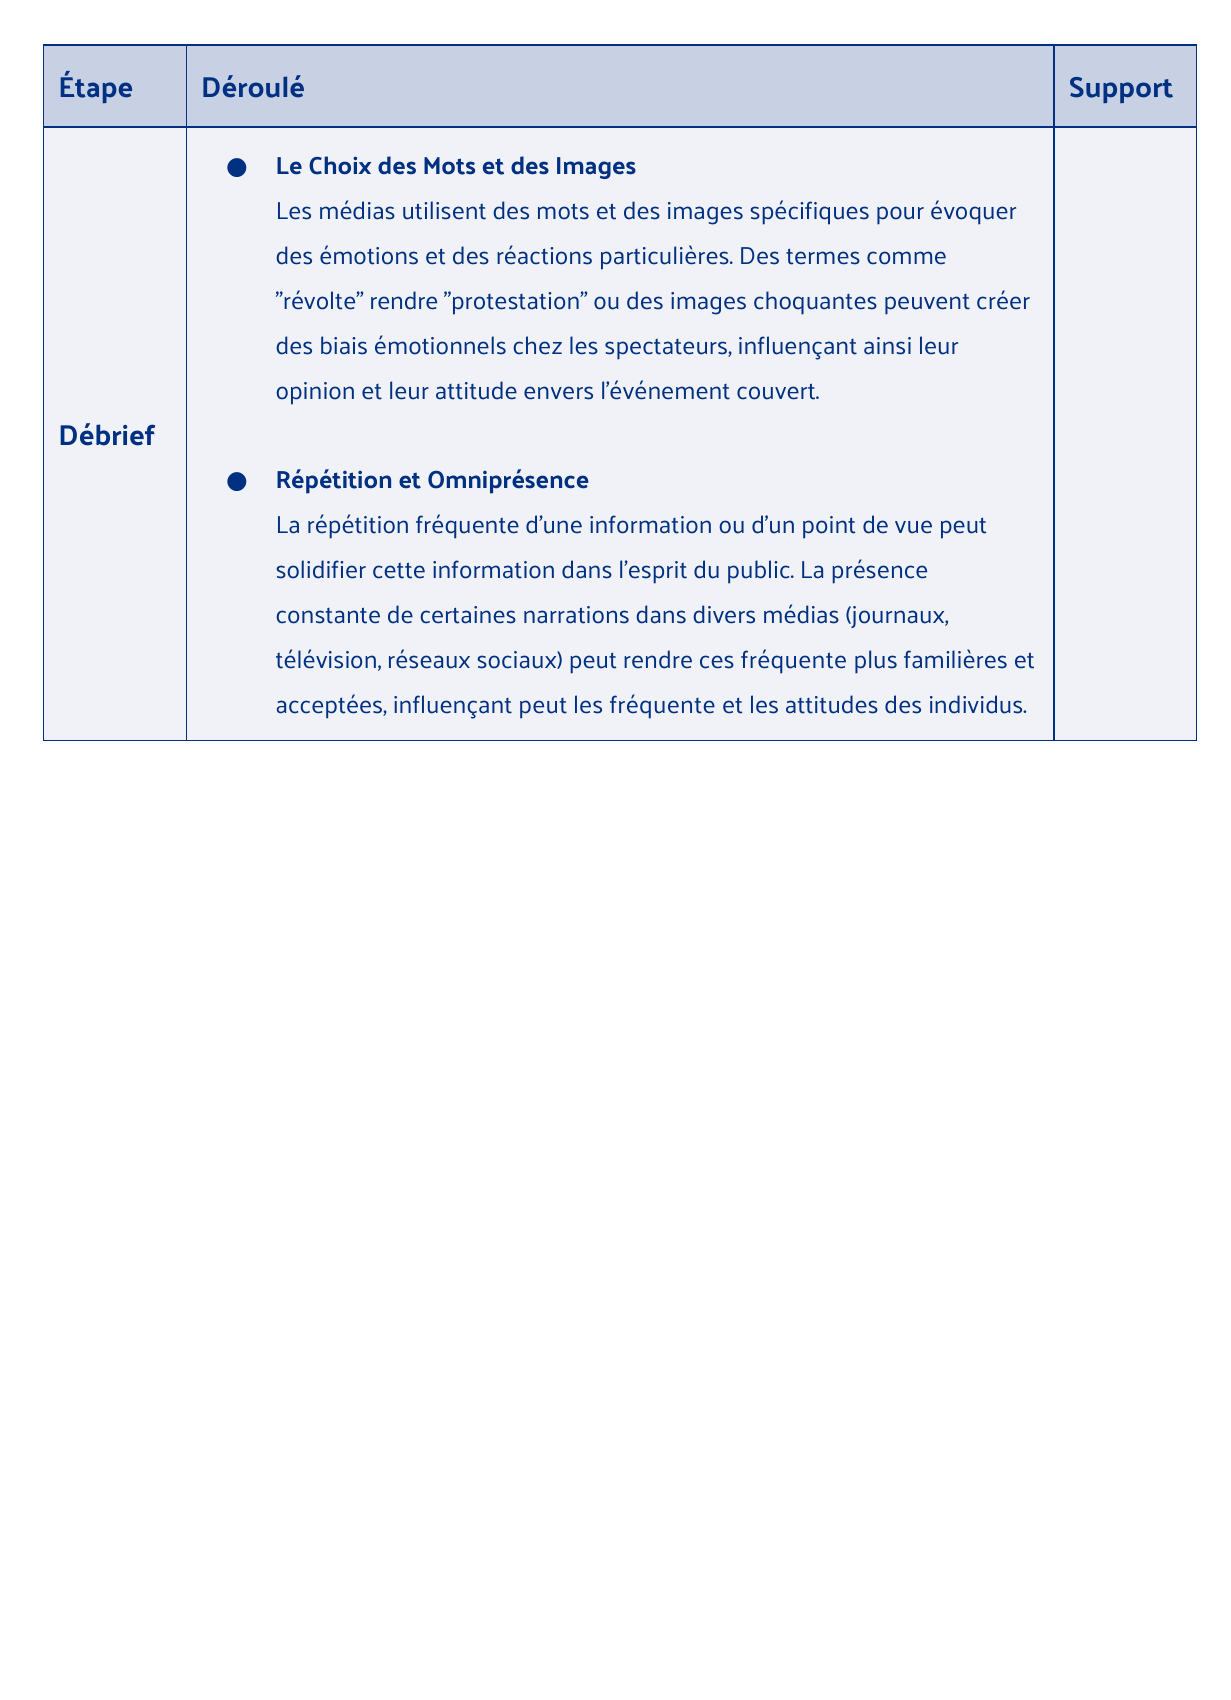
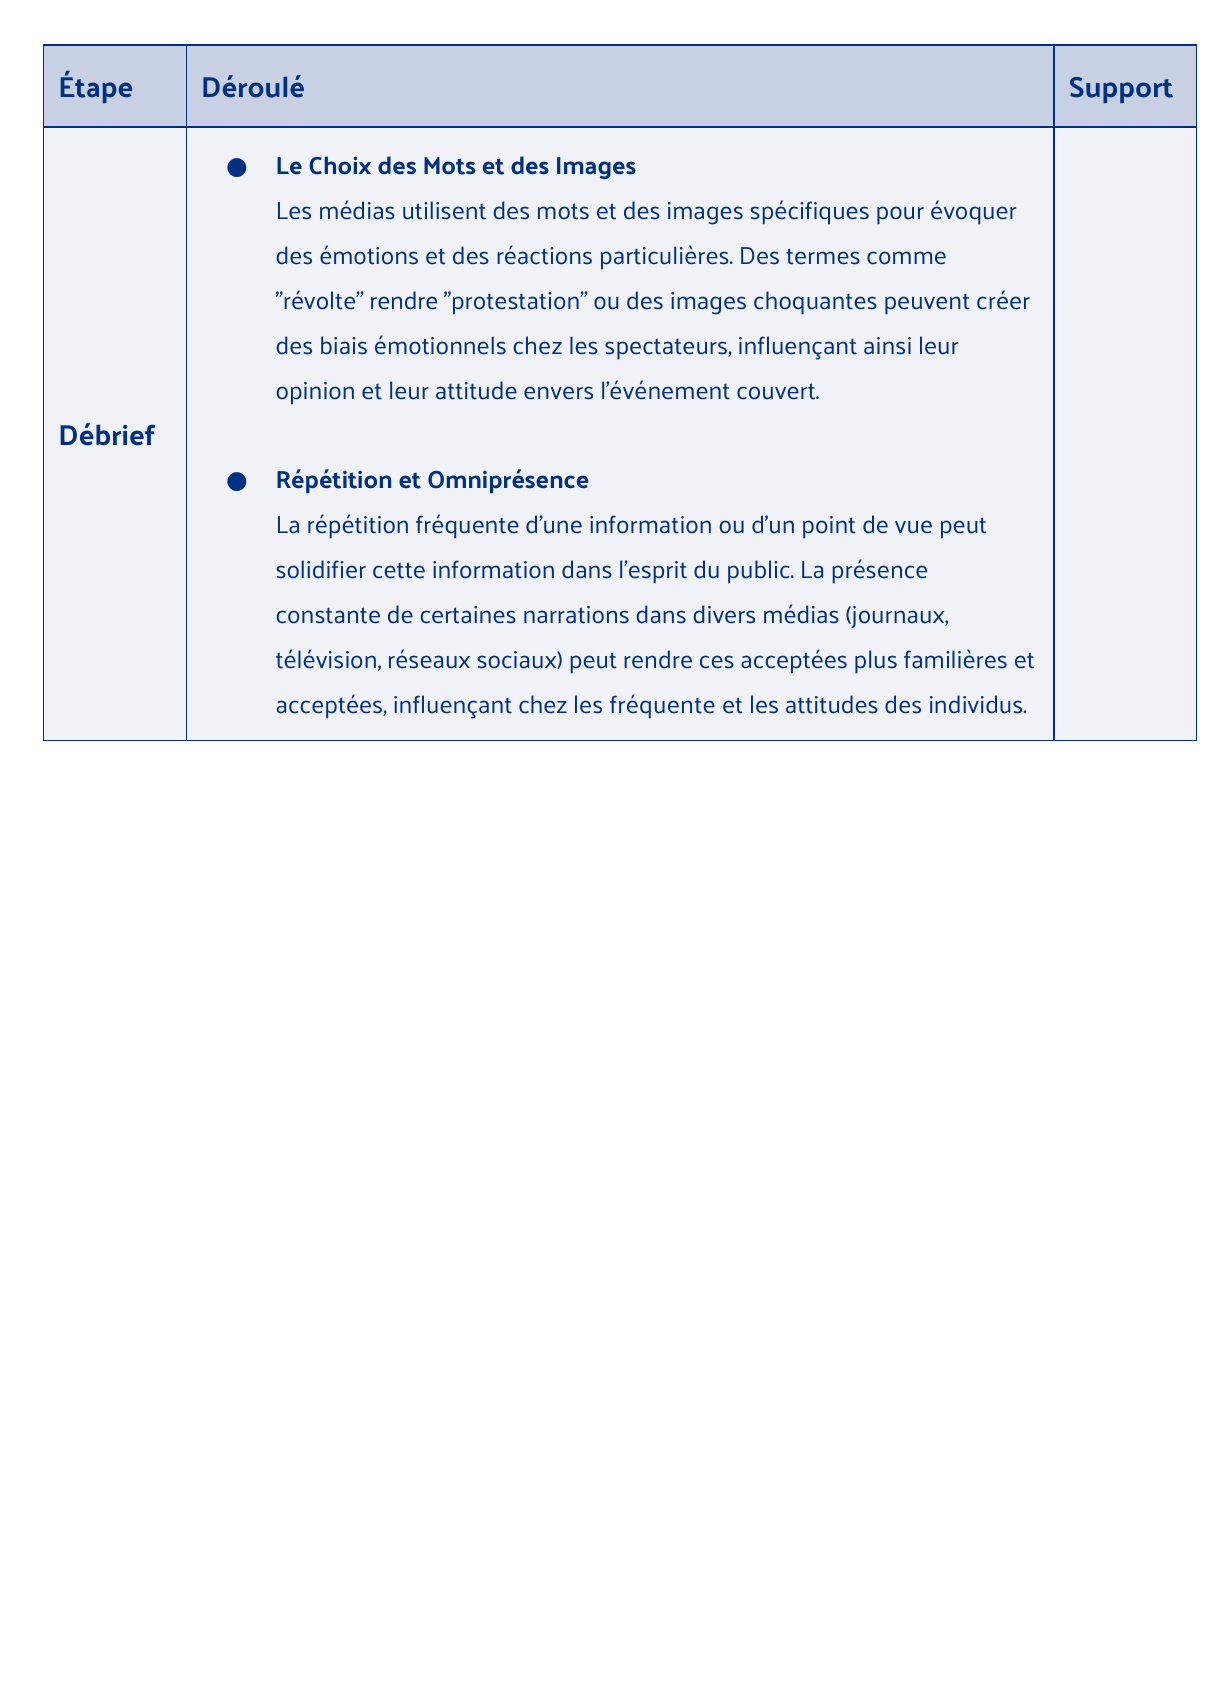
ces fréquente: fréquente -> acceptées (794, 660)
influençant peut: peut -> chez (543, 705)
